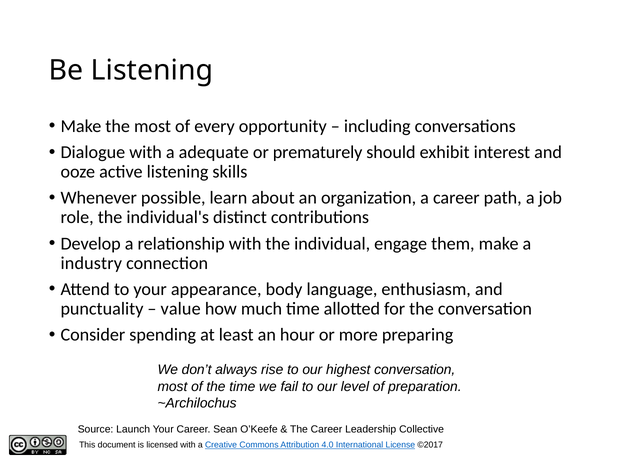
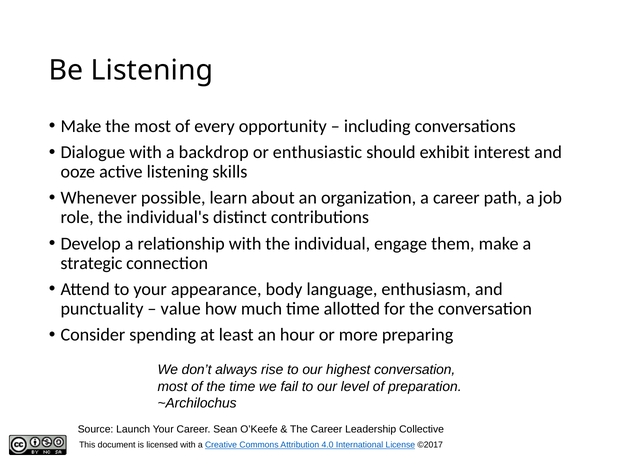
adequate: adequate -> backdrop (214, 152)
prematurely: prematurely -> enthusiastic (317, 152)
industry: industry -> strategic (91, 263)
